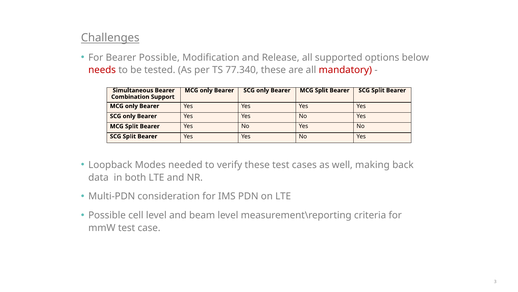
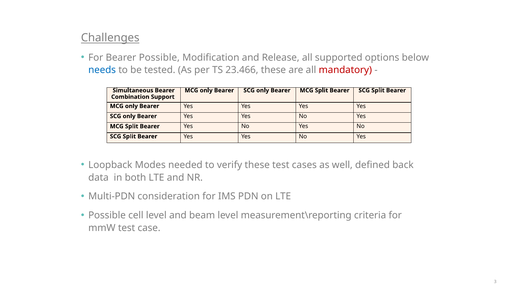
needs colour: red -> blue (102, 70)
77.340: 77.340 -> 23.466 (242, 70)
making: making -> defined (372, 165)
